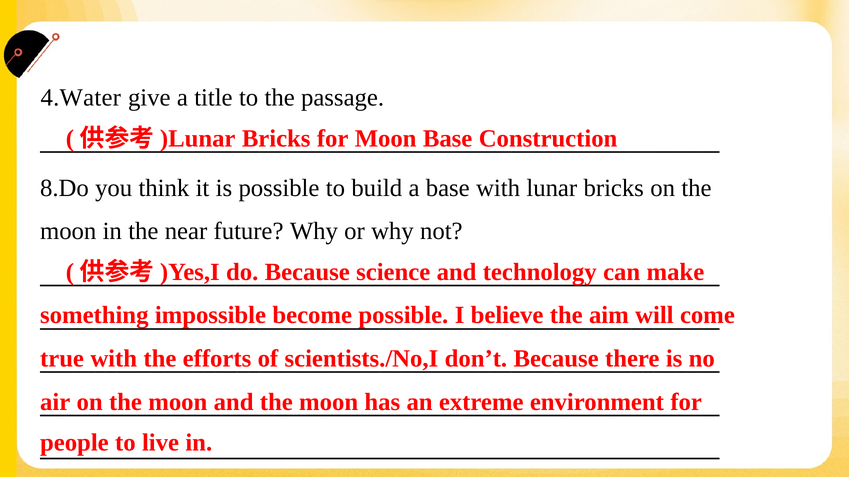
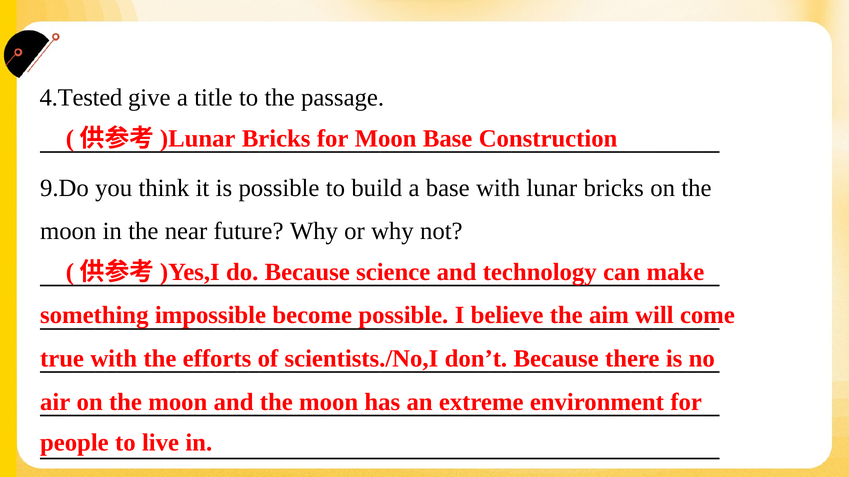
4.Water: 4.Water -> 4.Tested (81, 98)
8.Do: 8.Do -> 9.Do (64, 188)
